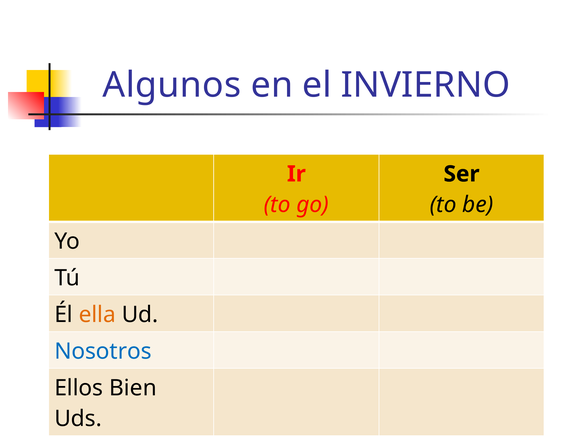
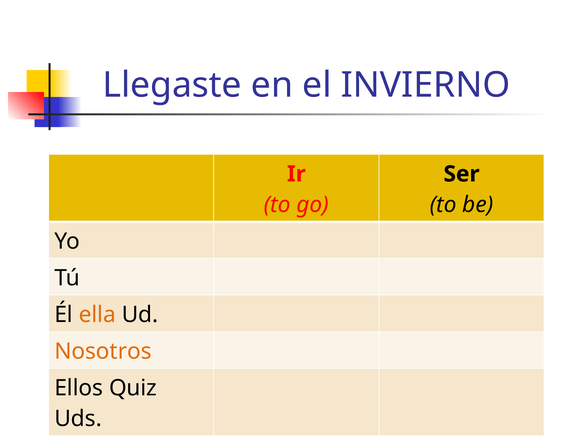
Algunos: Algunos -> Llegaste (172, 85)
Nosotros colour: blue -> orange (103, 352)
Bien: Bien -> Quiz (133, 388)
